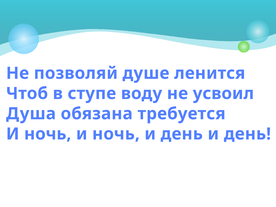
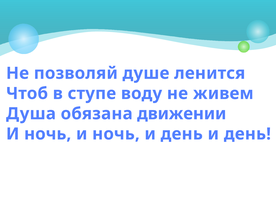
усвоил: усвоил -> живем (223, 93)
требуется: требуется -> движении (182, 114)
